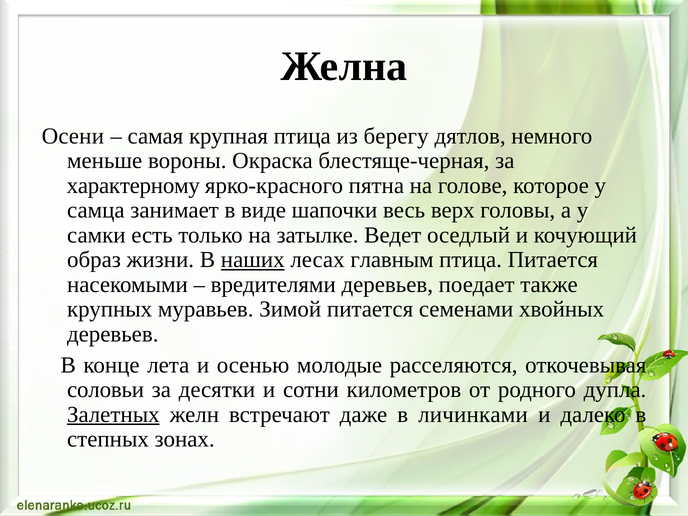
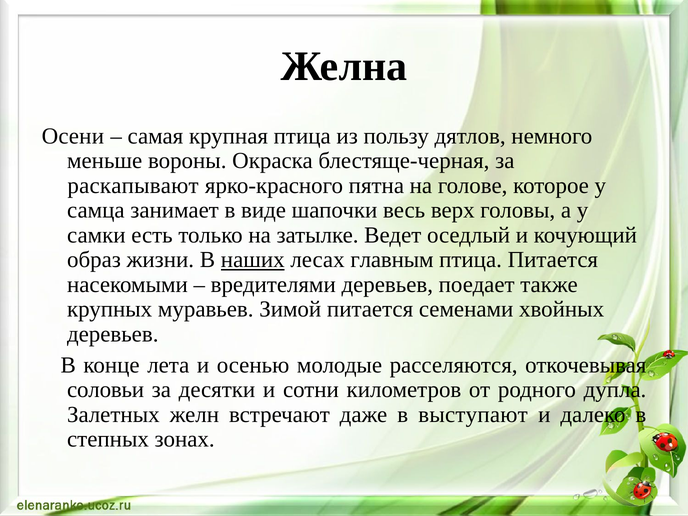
берегу: берегу -> пользу (396, 136)
характерному: характерному -> раскапывают (133, 186)
Залетных underline: present -> none (113, 415)
личинками: личинками -> выступают (473, 415)
